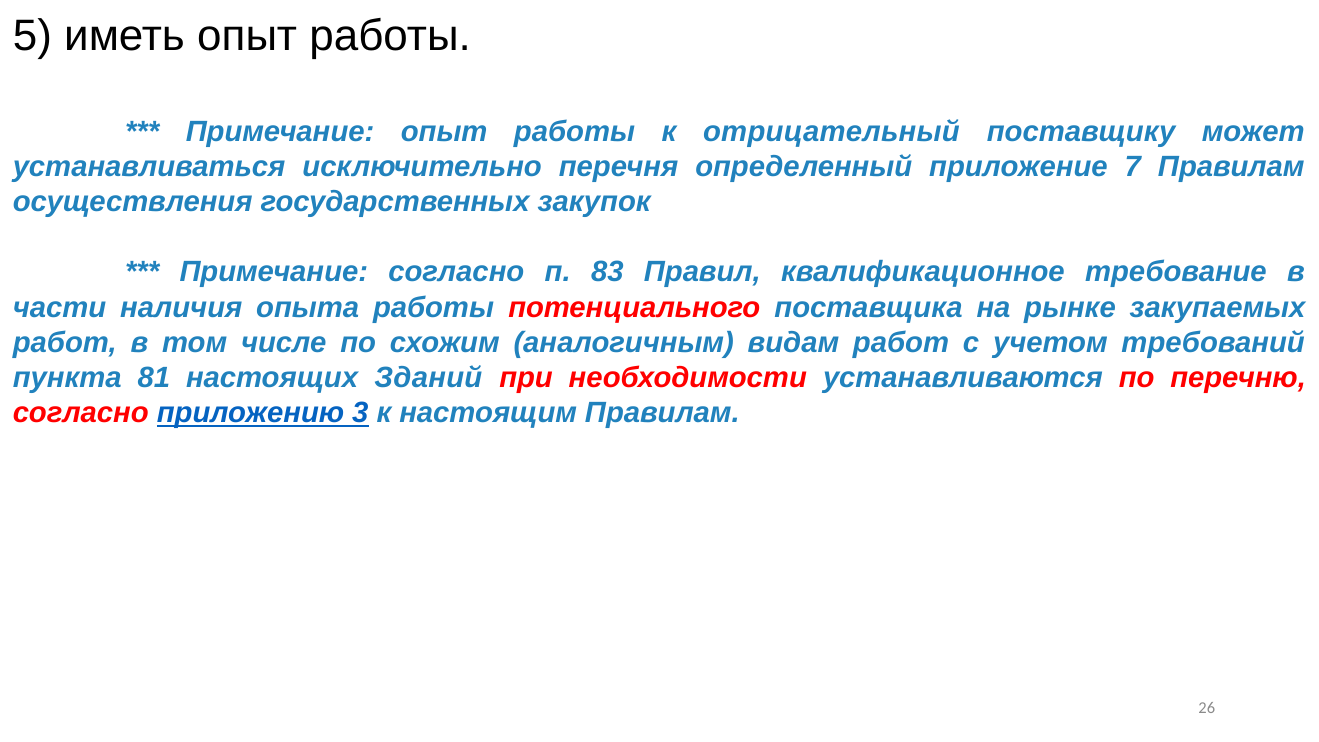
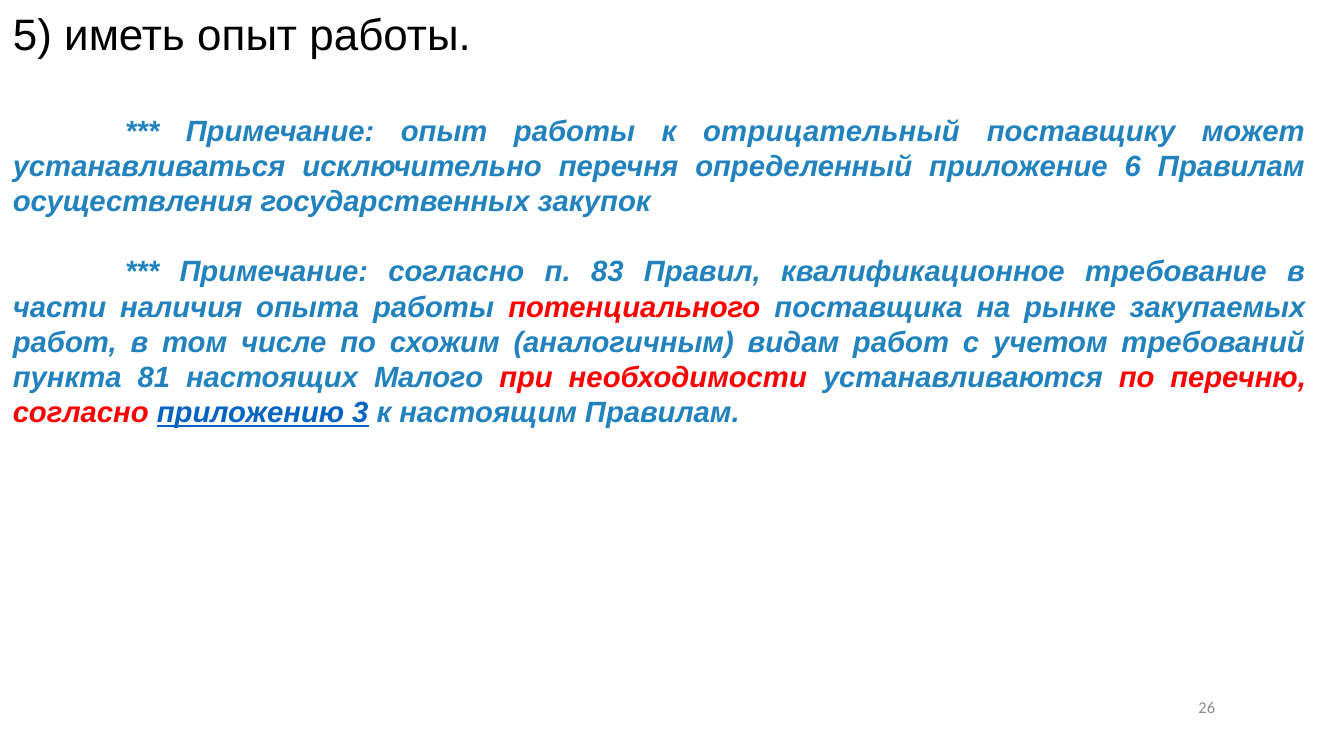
7: 7 -> 6 (1133, 167)
Зданий: Зданий -> Малого (429, 378)
